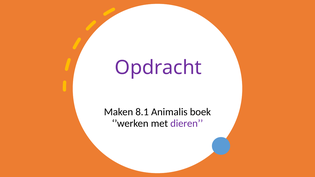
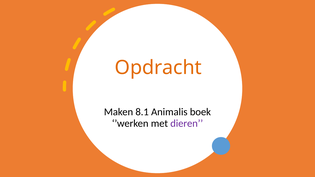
Opdracht colour: purple -> orange (158, 68)
